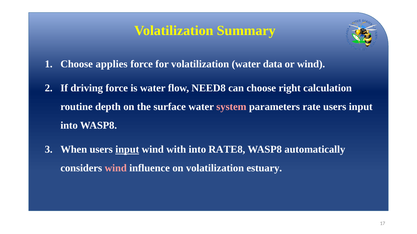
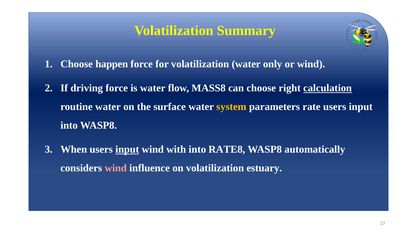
applies: applies -> happen (112, 64)
data: data -> only (273, 64)
NEED8: NEED8 -> MASS8 (209, 88)
calculation underline: none -> present (328, 88)
routine depth: depth -> water (108, 107)
system colour: pink -> yellow (231, 107)
